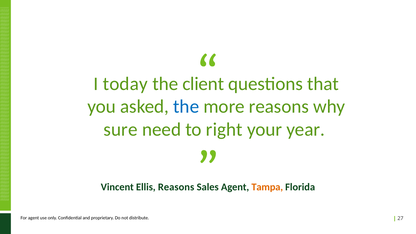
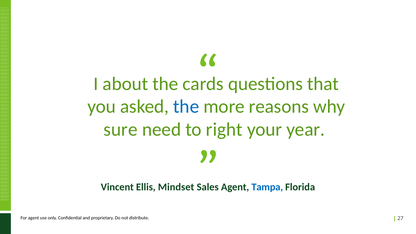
today: today -> about (125, 84)
client: client -> cards (203, 84)
Ellis Reasons: Reasons -> Mindset (176, 187)
Tampa colour: orange -> blue (267, 187)
